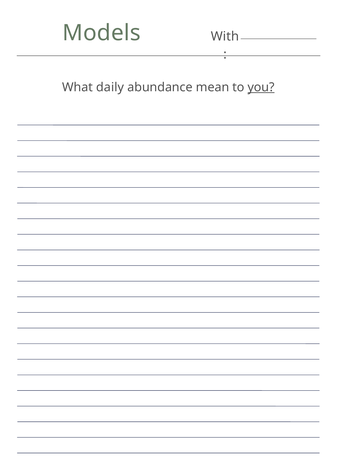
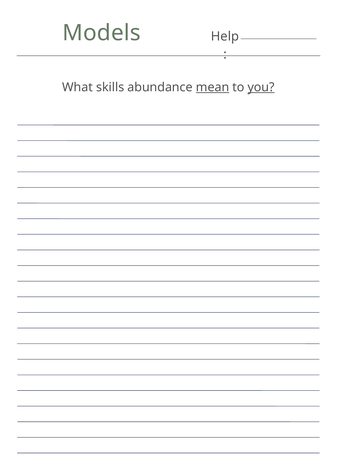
With: With -> Help (225, 36)
daily: daily -> skills (110, 87)
mean underline: none -> present (213, 87)
